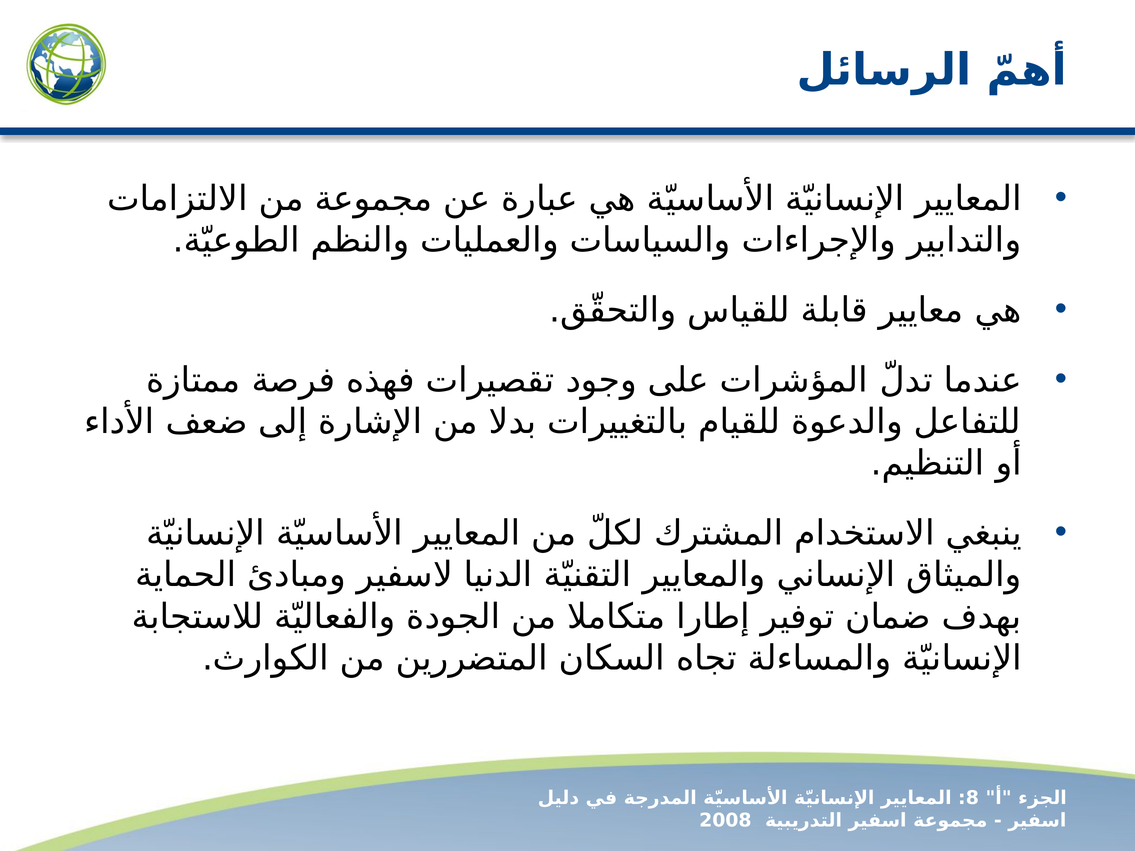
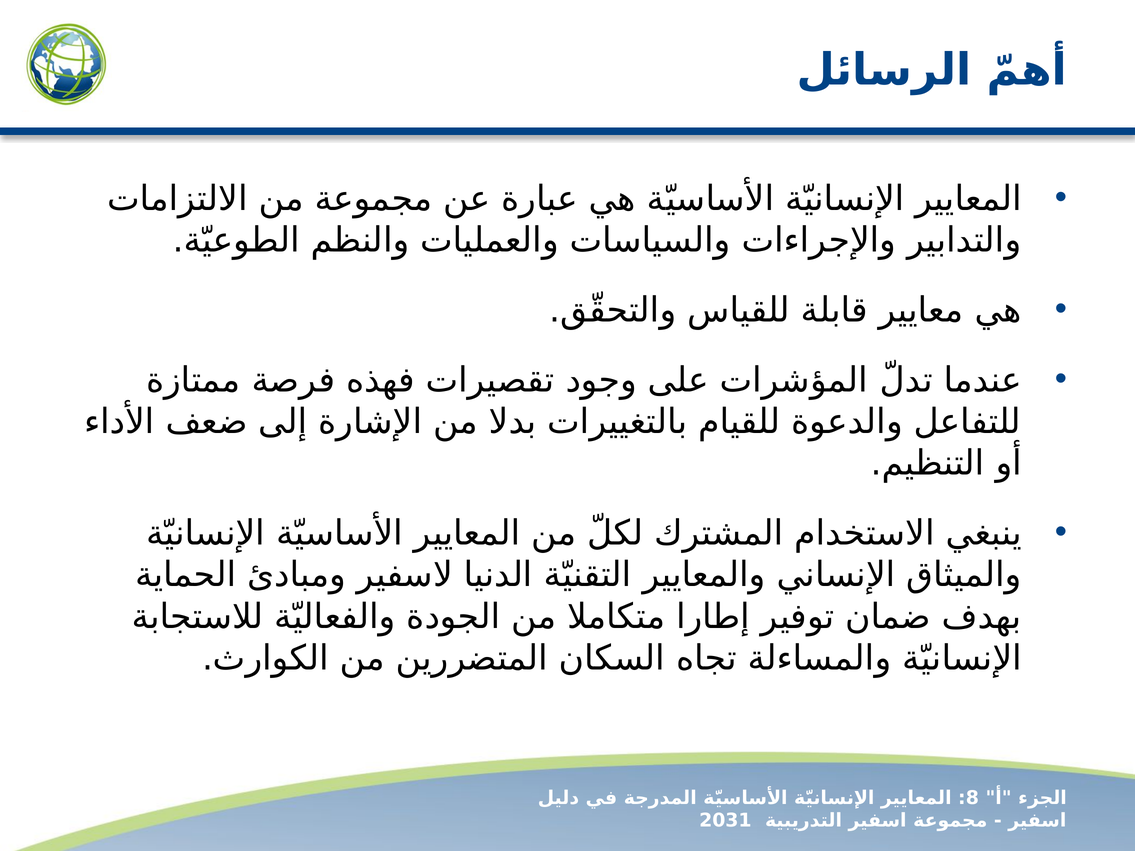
2008: 2008 -> 2031 (725, 821)
